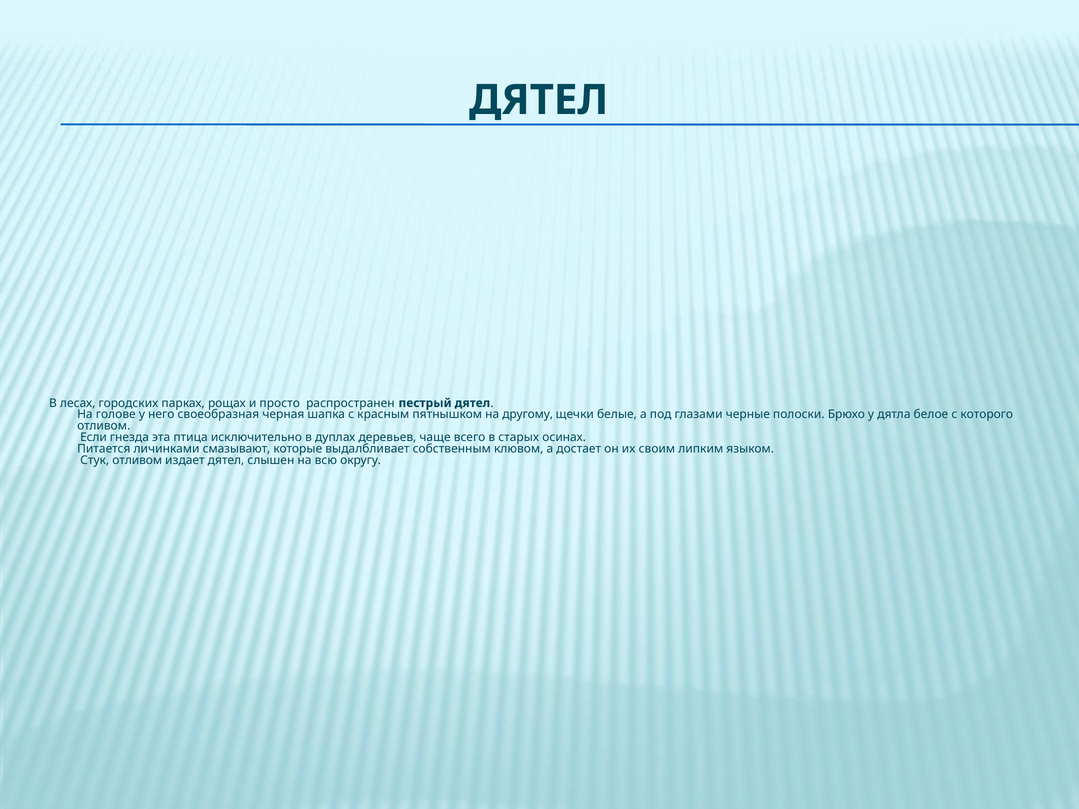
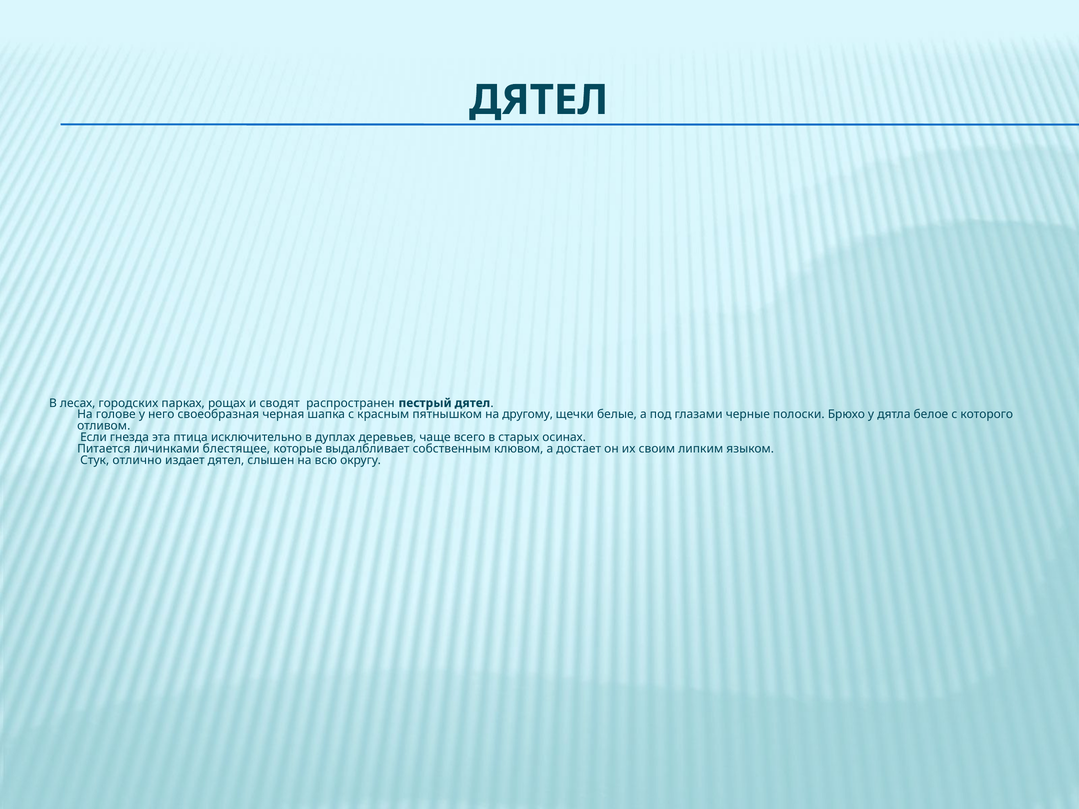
просто: просто -> сводят (280, 403)
смазывают: смазывают -> блестящее (236, 449)
Стук отливом: отливом -> отлично (137, 461)
